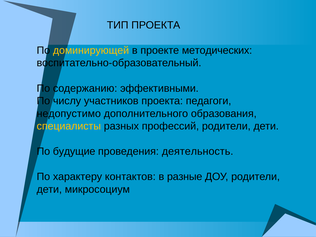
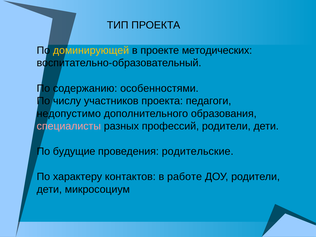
эффективными: эффективными -> особенностями (159, 88)
специалисты colour: yellow -> pink (69, 126)
деятельность: деятельность -> родительские (198, 151)
разные: разные -> работе (185, 177)
